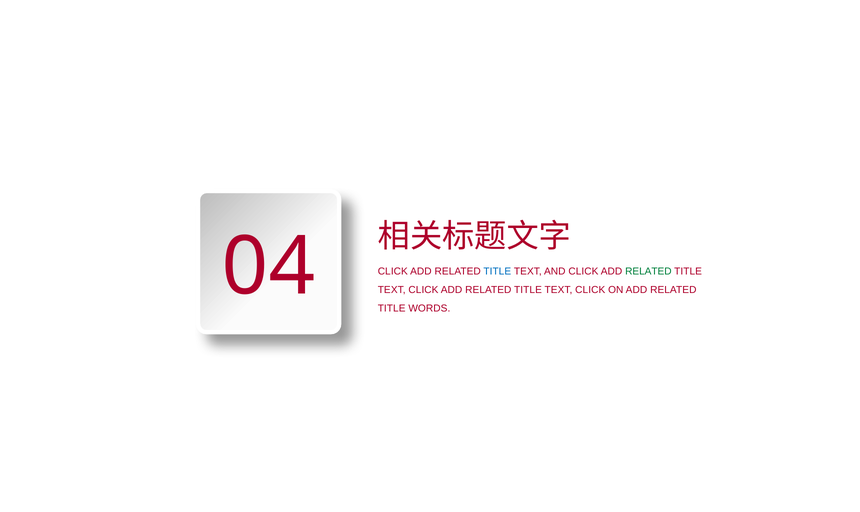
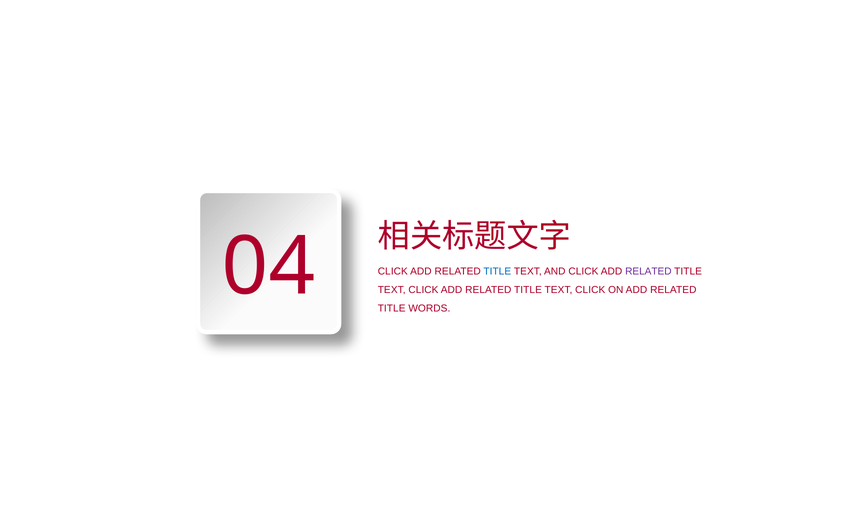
RELATED colour: green -> purple (648, 272)
